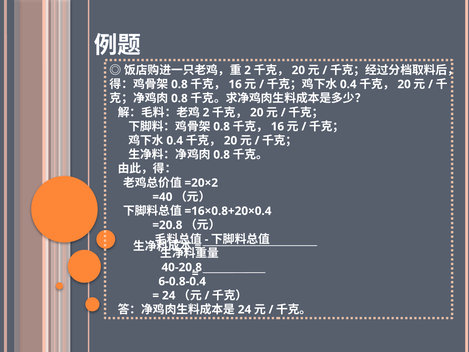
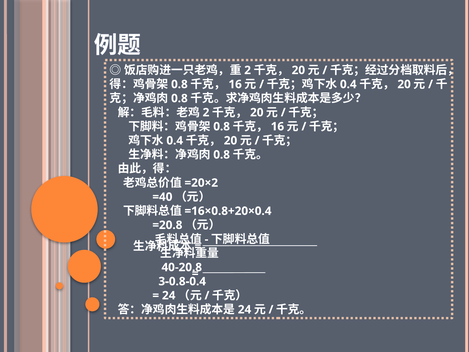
6-0.8-0.4: 6-0.8-0.4 -> 3-0.8-0.4 (182, 281)
